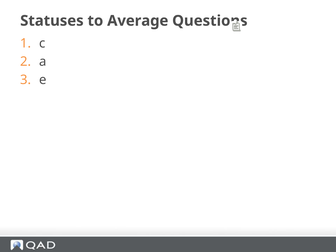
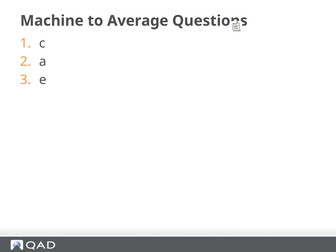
Statuses: Statuses -> Machine (52, 21)
